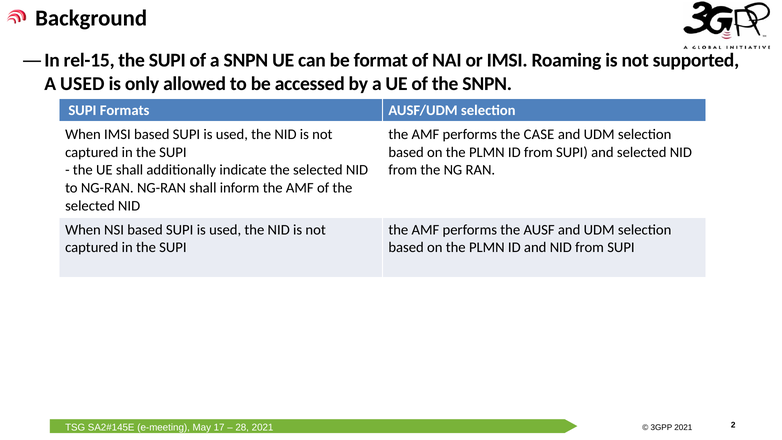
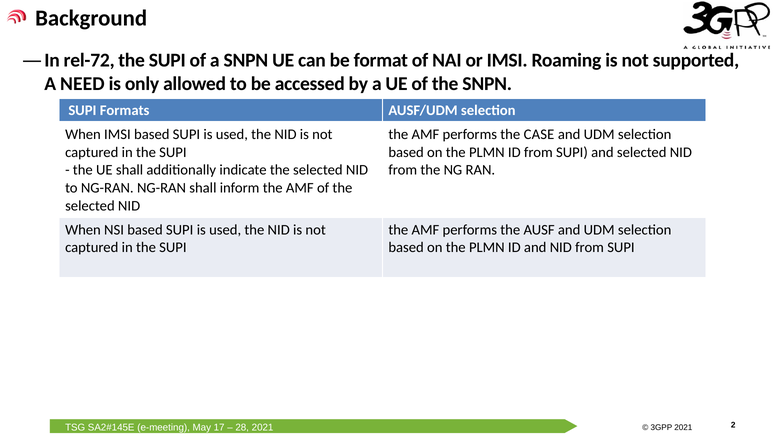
rel-15: rel-15 -> rel-72 (89, 60)
A USED: USED -> NEED (82, 84)
